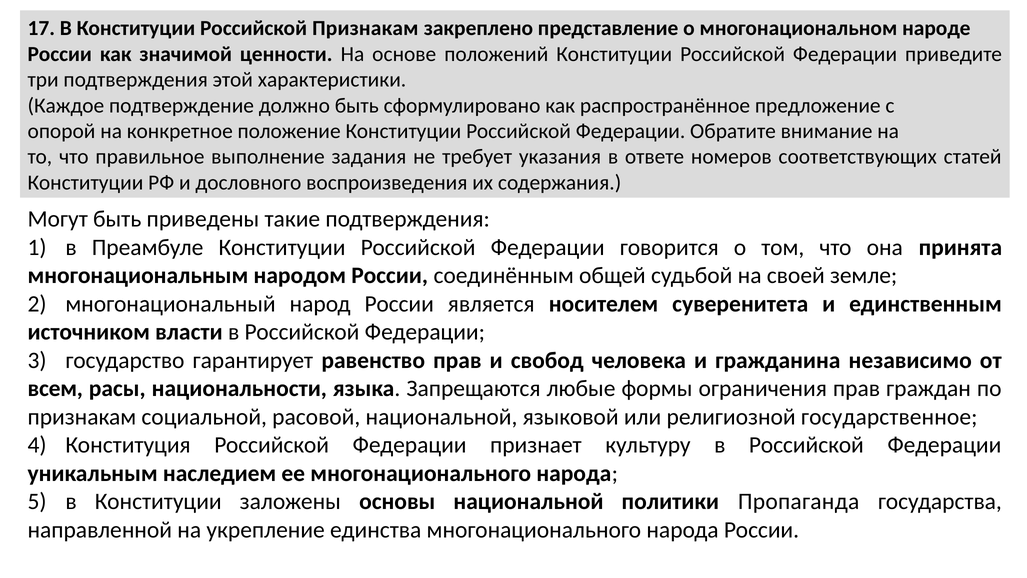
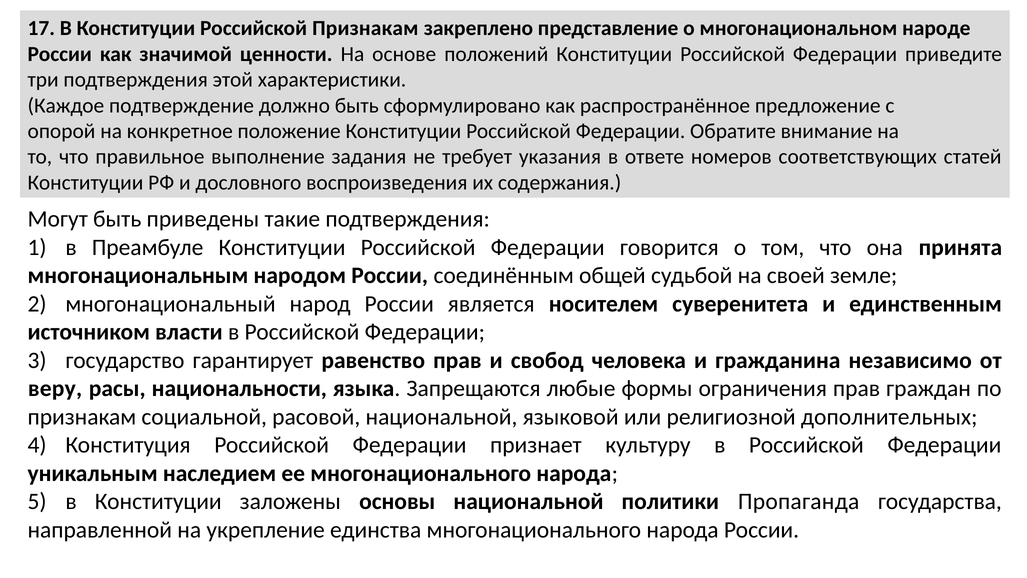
всем: всем -> веру (55, 388)
государственное: государственное -> дополнительных (889, 417)
